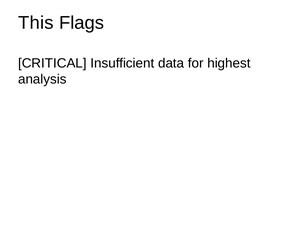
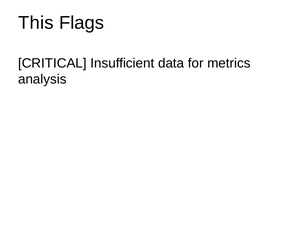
highest: highest -> metrics (229, 63)
